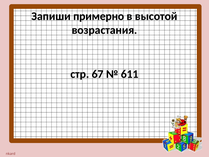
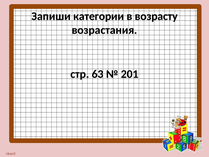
примерно: примерно -> категории (99, 16)
высотой: высотой -> возрасту (156, 16)
67: 67 -> 63 (98, 74)
611: 611 -> 201 (130, 74)
